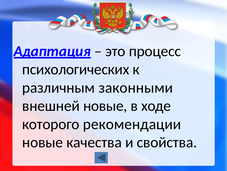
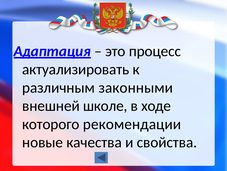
психологических: психологических -> актуализировать (76, 69)
внешней новые: новые -> школе (105, 105)
